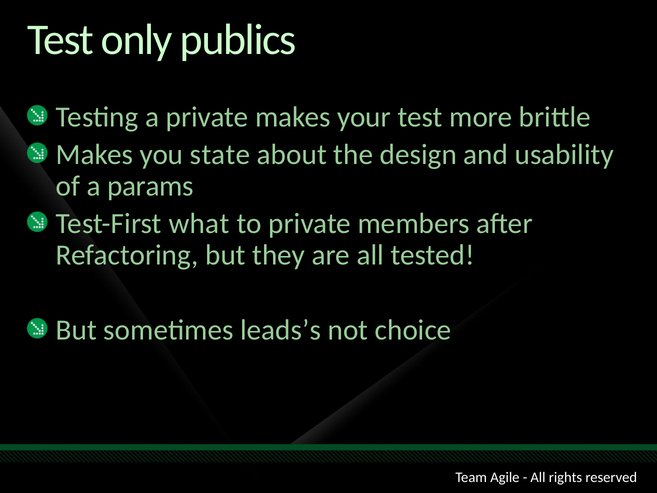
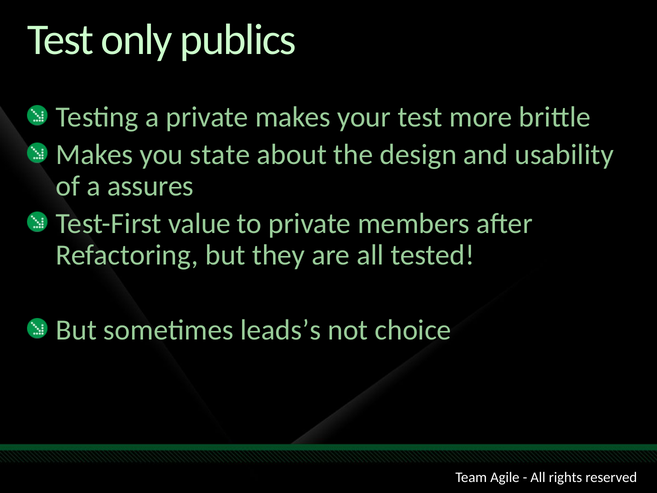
params: params -> assures (150, 186)
what: what -> value (199, 223)
